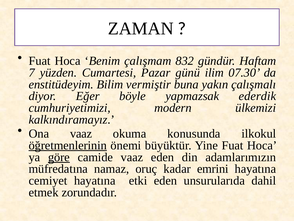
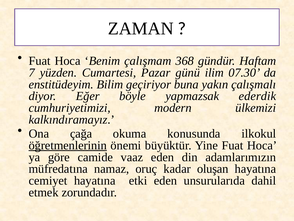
832: 832 -> 368 (185, 61)
vermiştir: vermiştir -> geçiriyor (149, 84)
Ona vaaz: vaaz -> çağa (81, 133)
göre underline: present -> none (59, 157)
emrini: emrini -> oluşan (213, 169)
